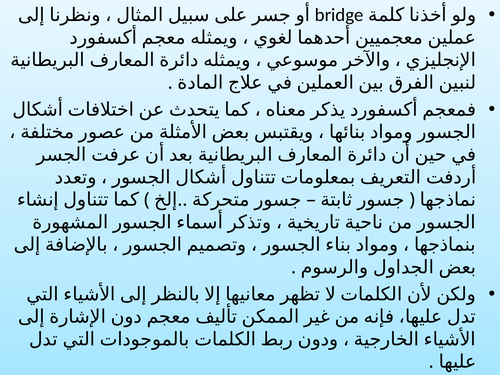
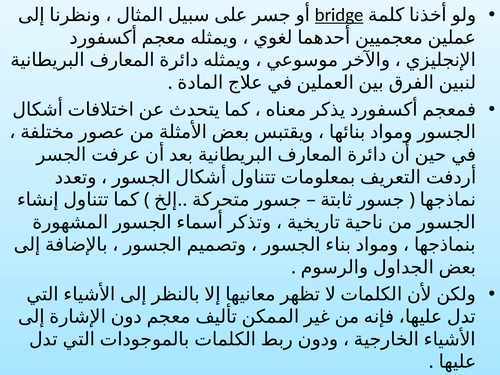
bridge underline: none -> present (339, 15)
